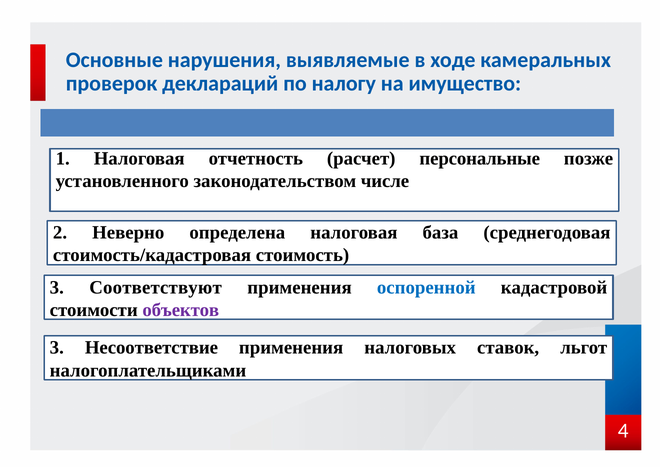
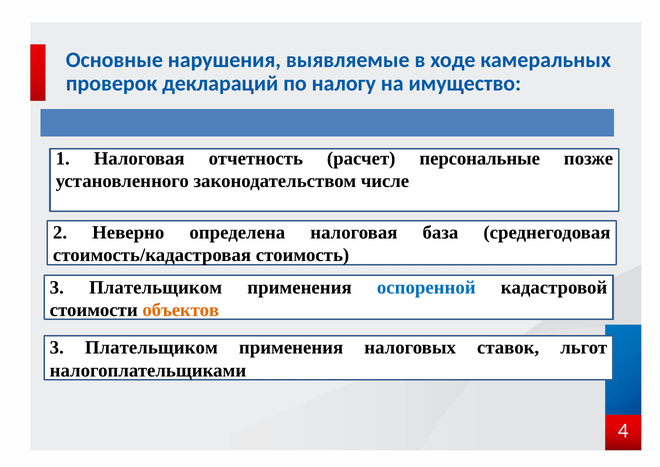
Соответствуют: Соответствуют -> Плательщиком (156, 287)
объектов colour: purple -> orange (181, 310)
Несоответствие: Несоответствие -> Плательщиком (151, 348)
